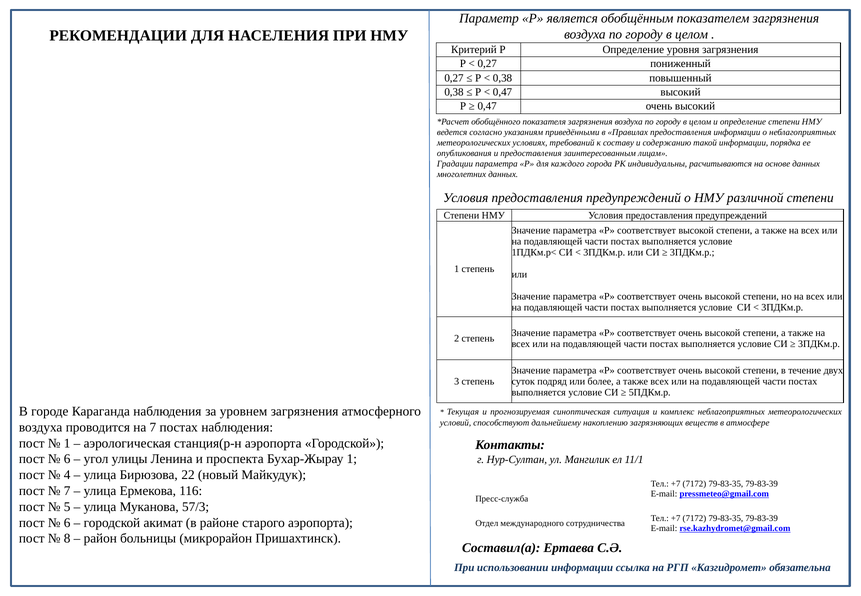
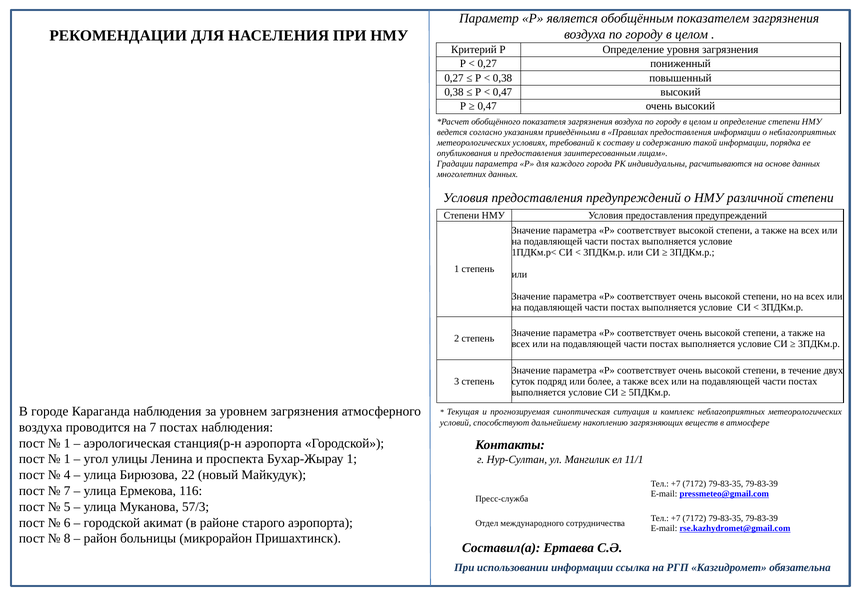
6: 6 -> 1 (67, 459)
